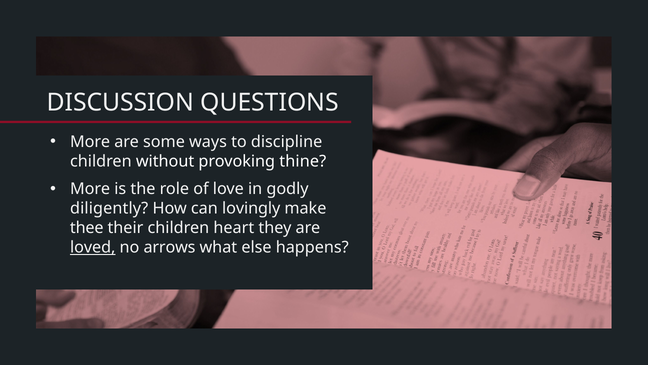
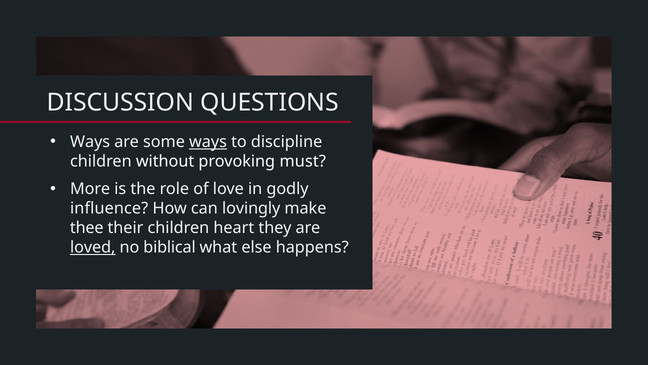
More: More -> Ways (90, 142)
ways underline: none -> present (208, 142)
thine: thine -> must (303, 161)
diligently: diligently -> influence (109, 208)
arrows: arrows -> biblical (170, 247)
